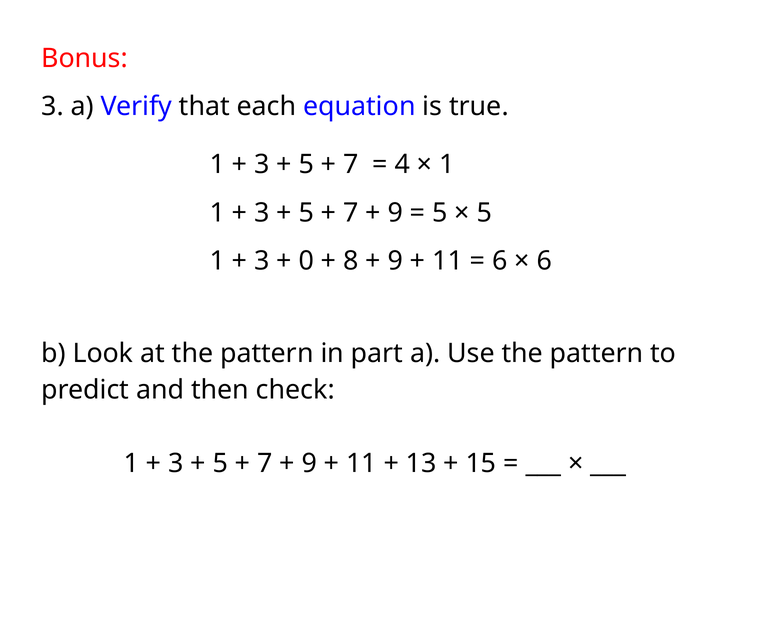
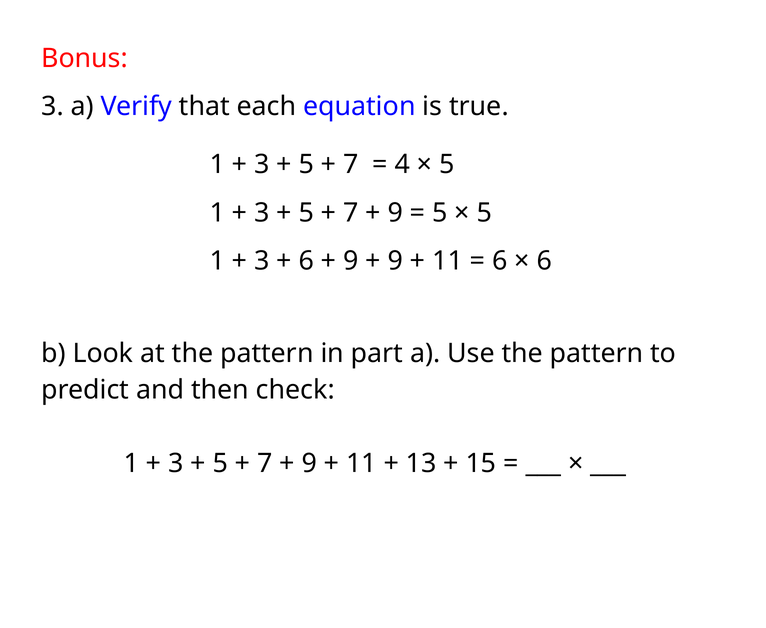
1: 1 -> 5 (447, 165)
0: 0 -> 6 (306, 261)
8: 8 -> 9 (351, 261)
